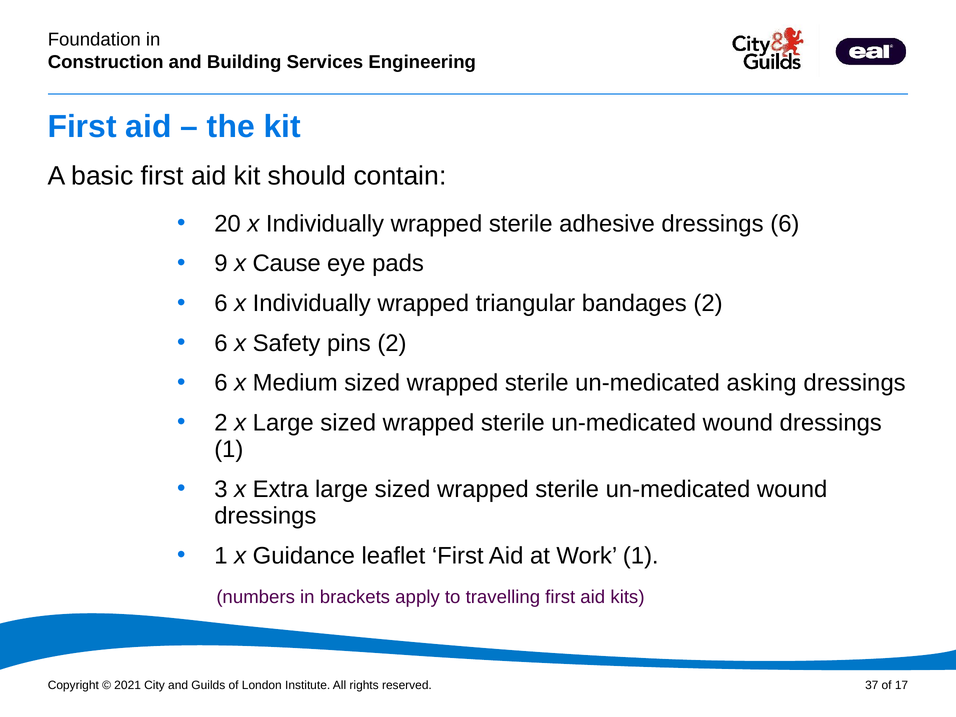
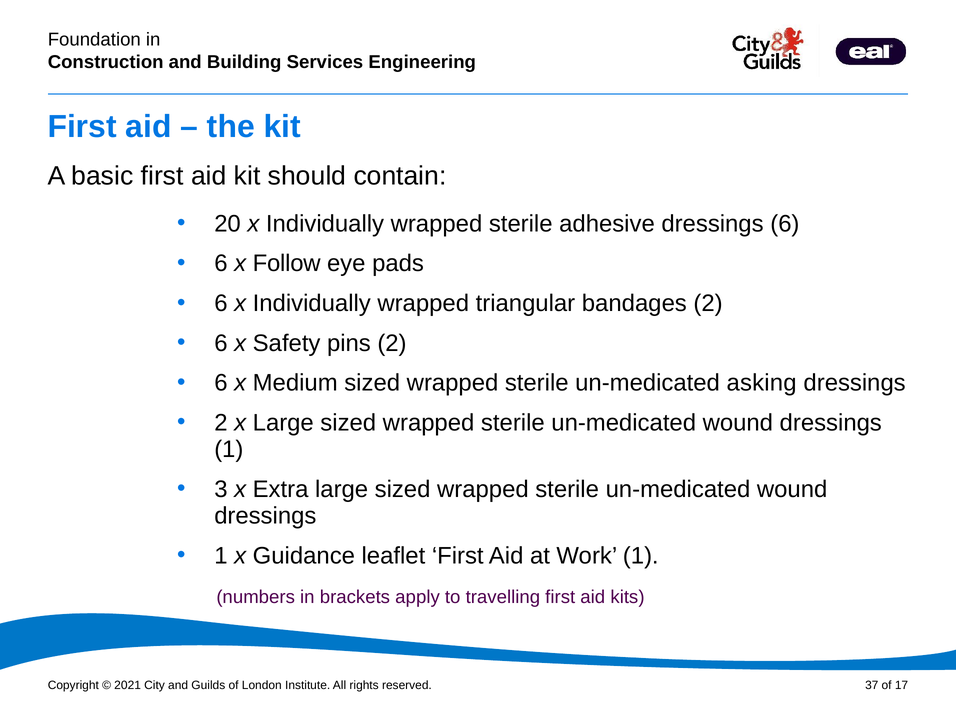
9: 9 -> 6 (221, 264)
Cause: Cause -> Follow (287, 264)
